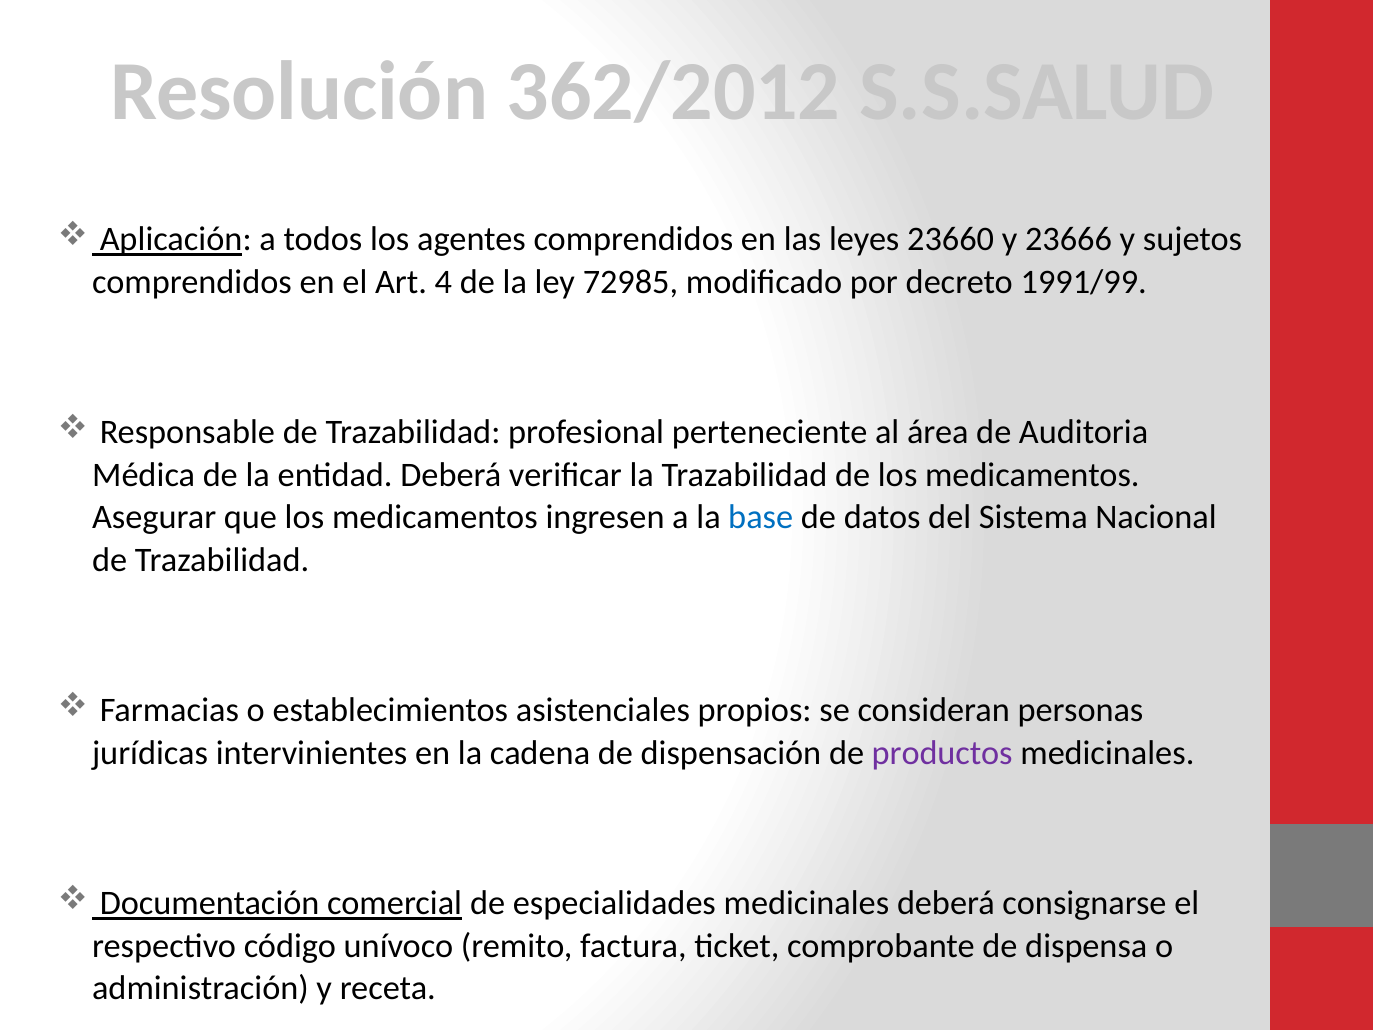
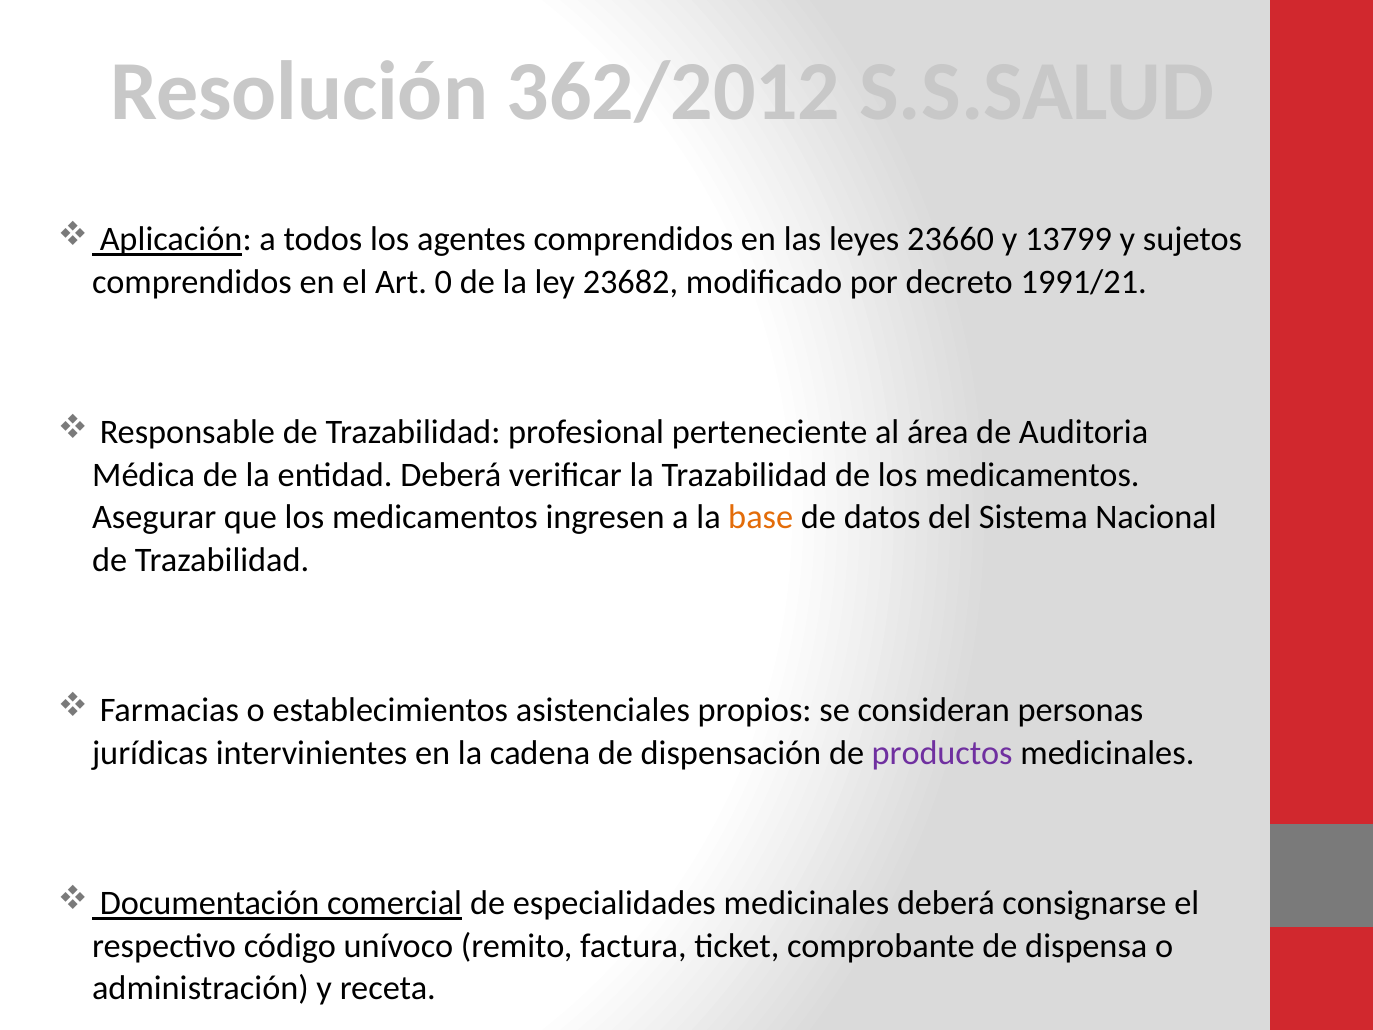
23666: 23666 -> 13799 (1069, 239)
4: 4 -> 0 (443, 282)
72985: 72985 -> 23682 (630, 282)
1991/99: 1991/99 -> 1991/21 (1084, 282)
base colour: blue -> orange (761, 517)
